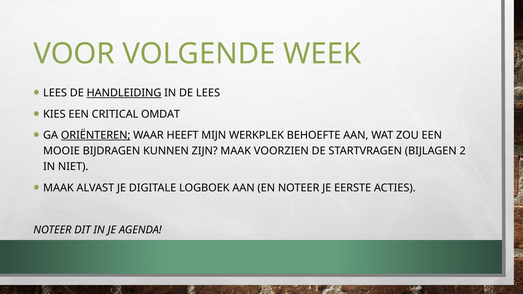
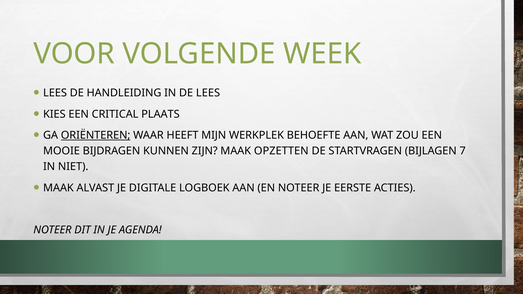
HANDLEIDING underline: present -> none (124, 93)
OMDAT: OMDAT -> PLAATS (160, 114)
VOORZIEN: VOORZIEN -> OPZETTEN (281, 151)
2: 2 -> 7 (463, 151)
